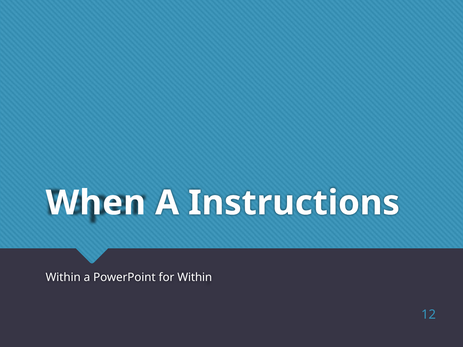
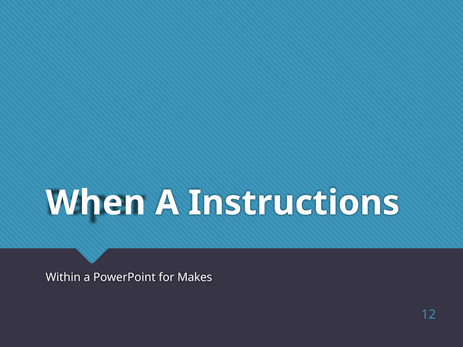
for Within: Within -> Makes (195, 277)
